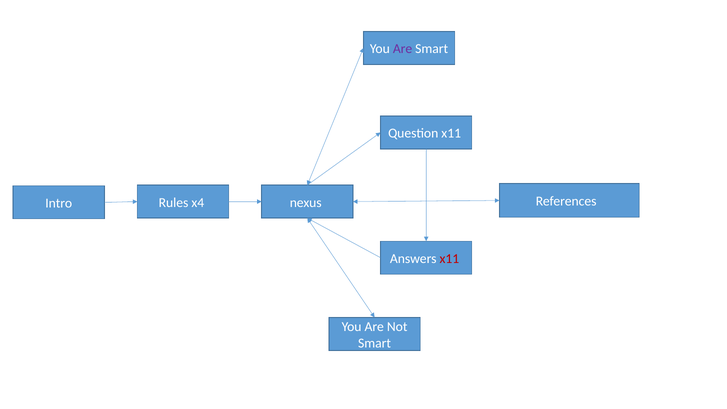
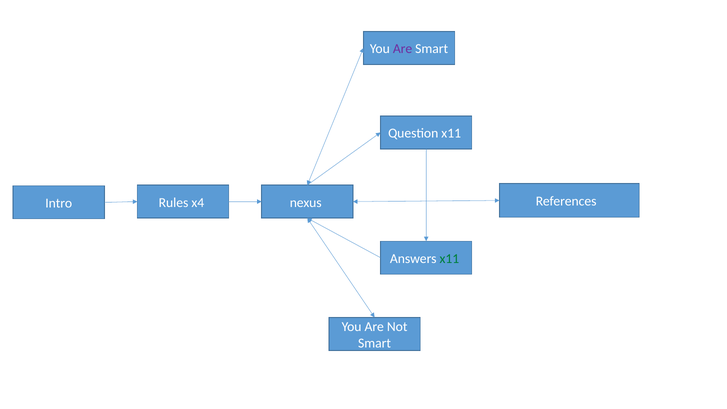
x11 colour: red -> green (449, 259)
